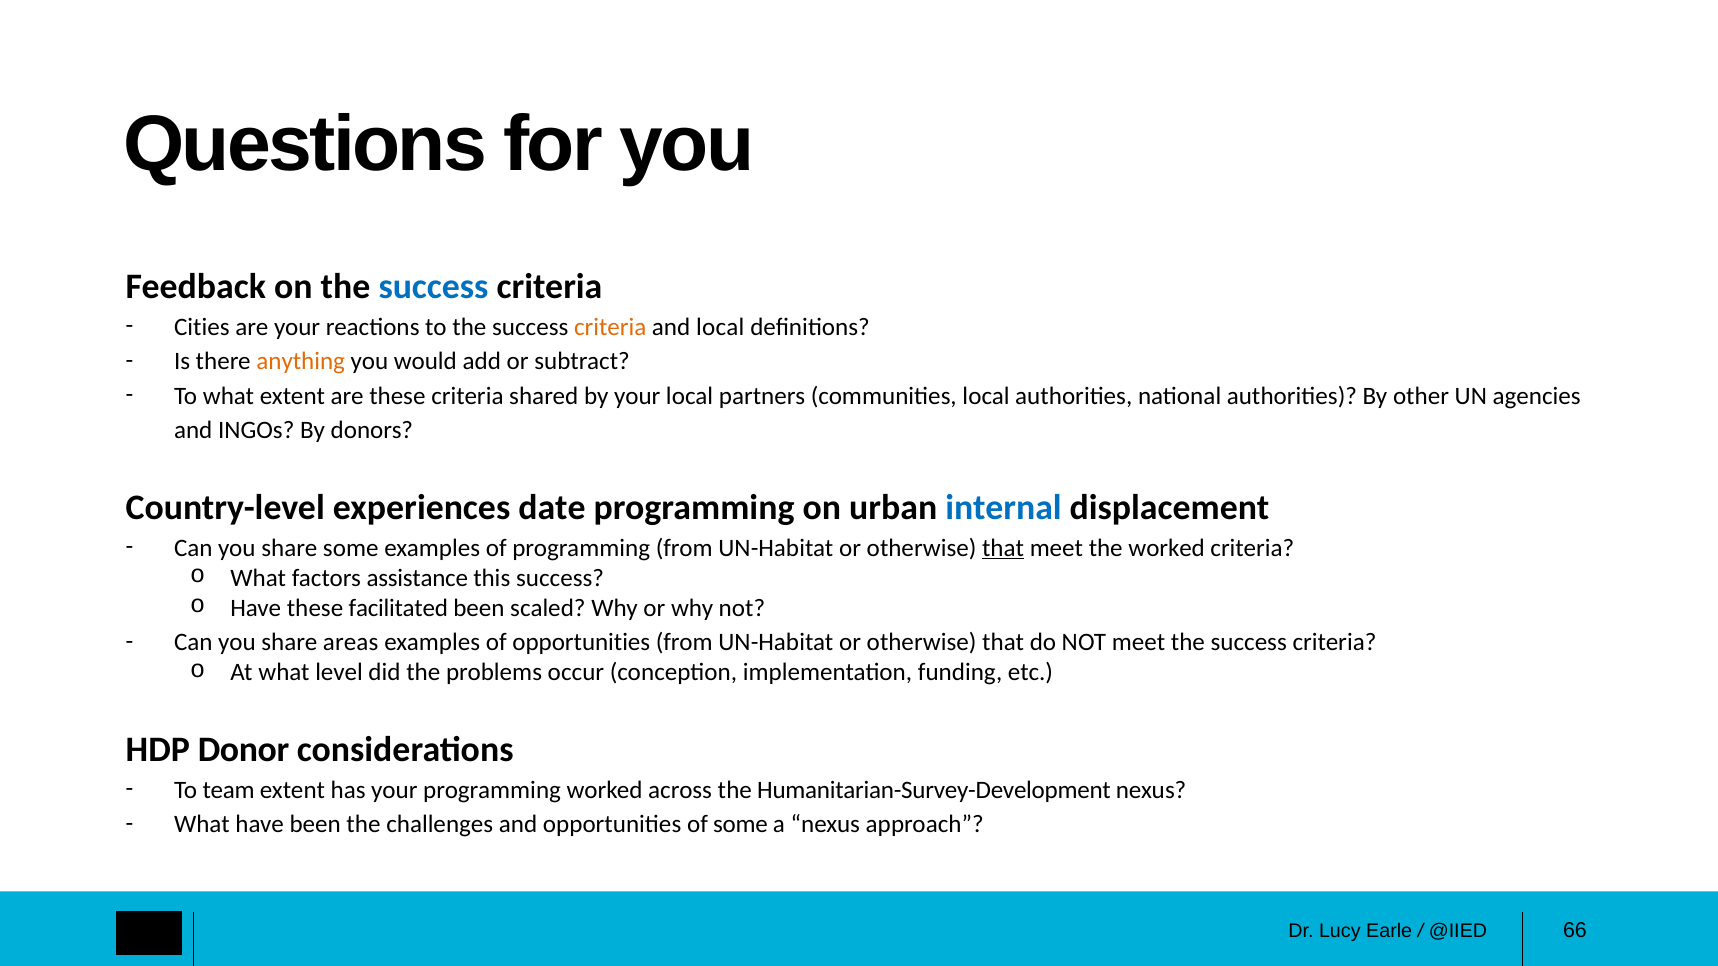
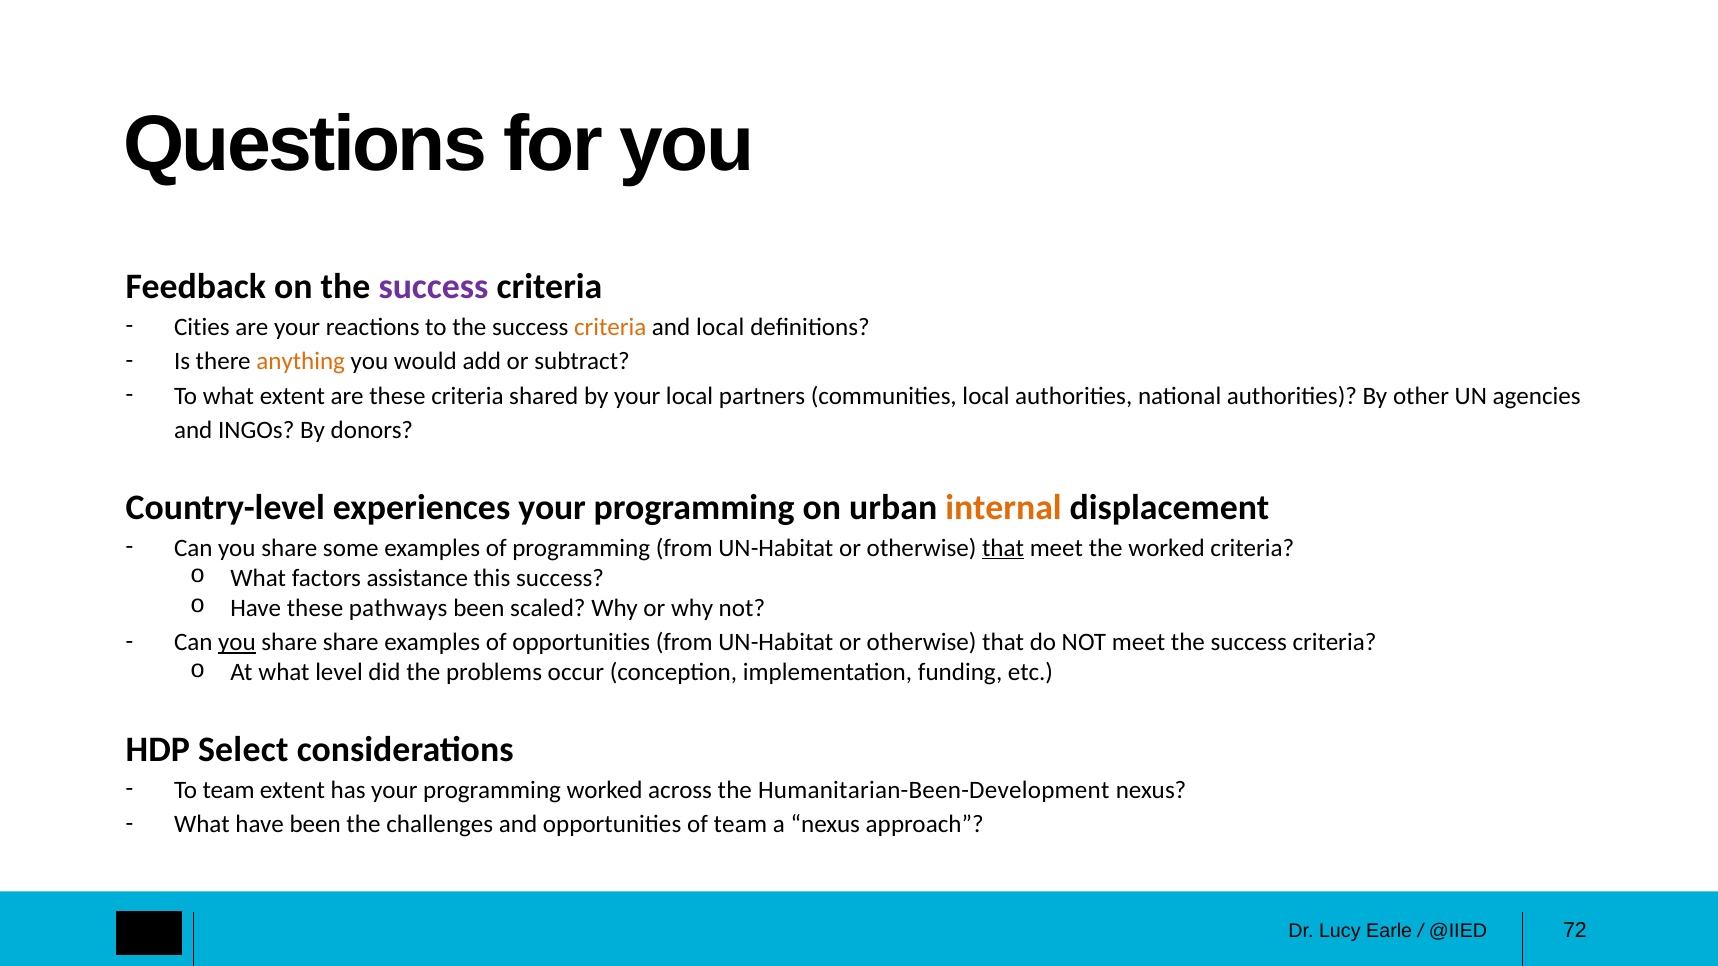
success colour: blue -> purple (433, 287)
experiences date: date -> your (552, 508)
internal colour: blue -> orange (1003, 508)
facilitated: facilitated -> pathways (398, 608)
you underline: none -> present (237, 643)
share areas: areas -> share (351, 643)
Donor: Donor -> Select (243, 750)
Humanitarian-Survey-Development: Humanitarian-Survey-Development -> Humanitarian-Been-Development (934, 790)
of some: some -> team (740, 825)
66: 66 -> 72 (1575, 931)
